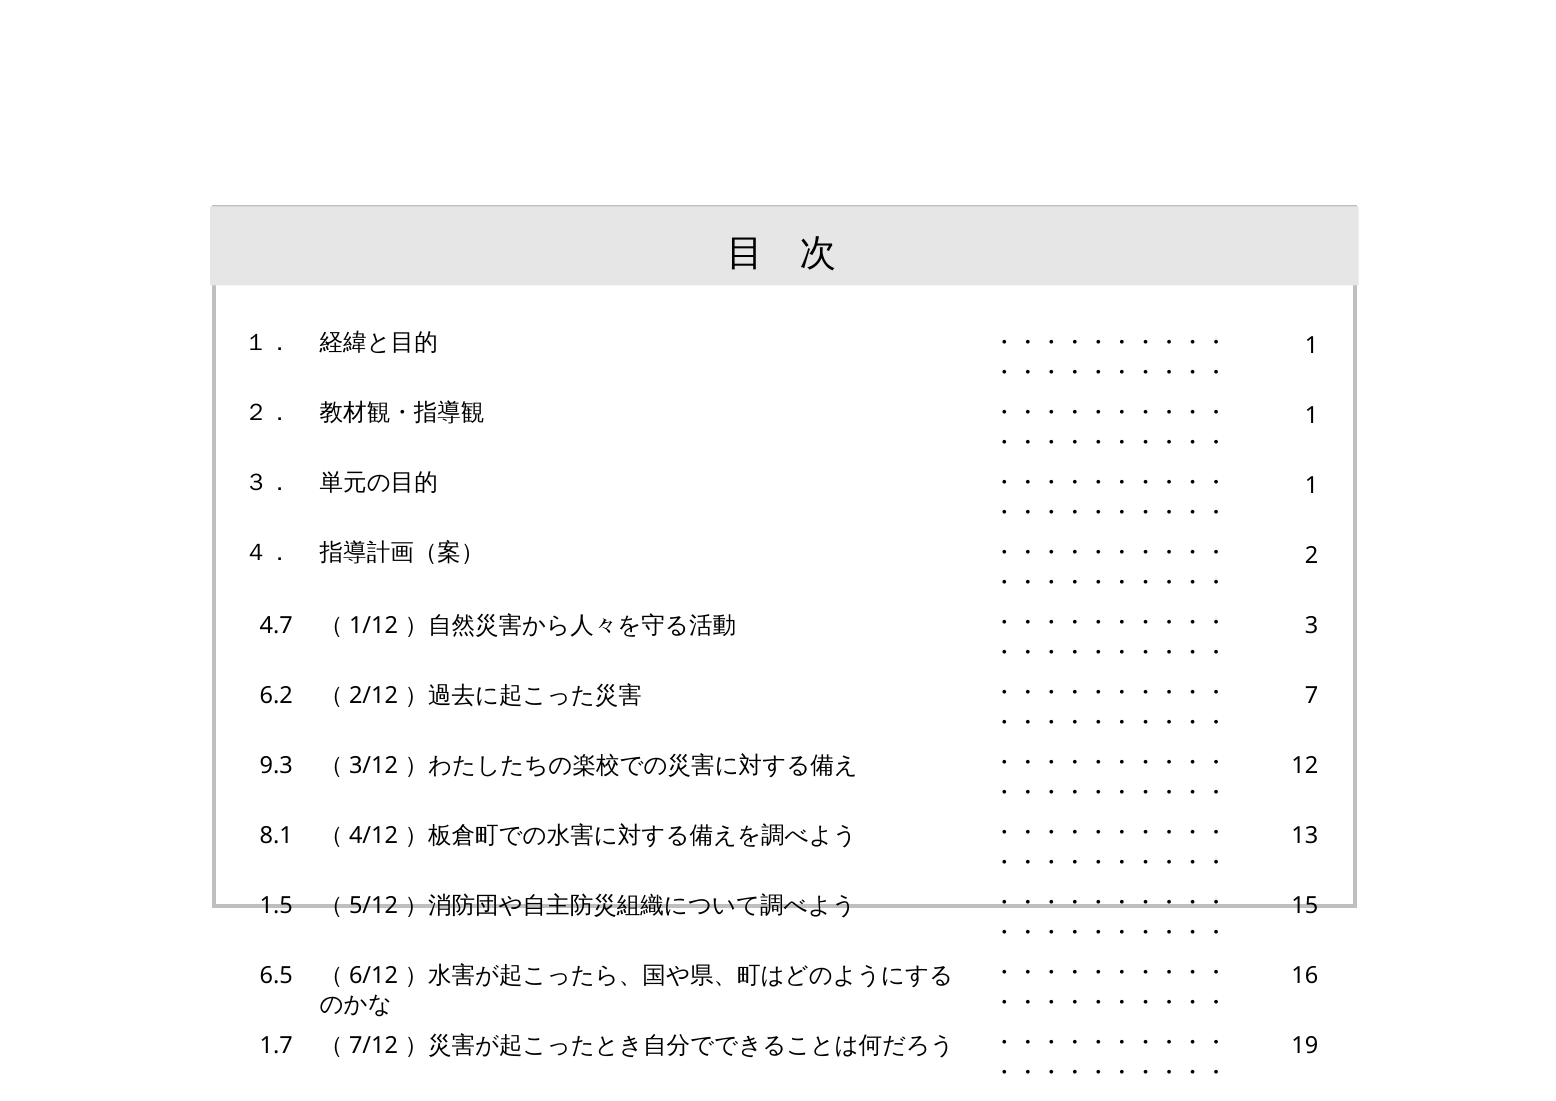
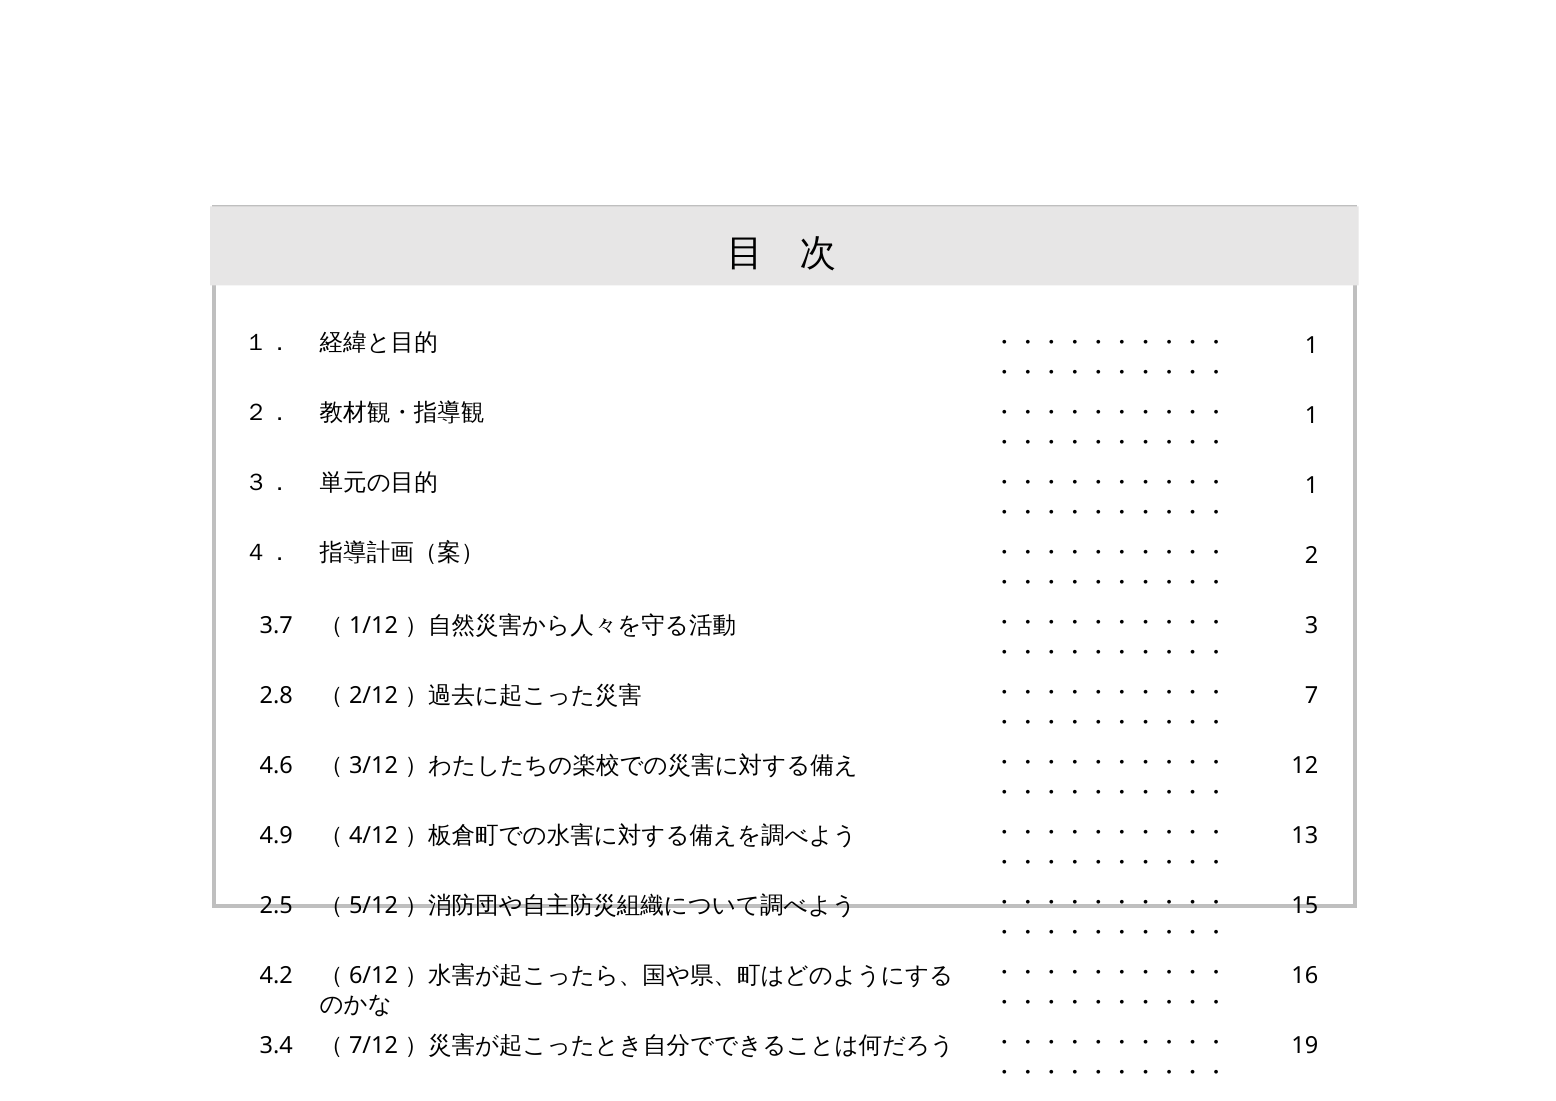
4.7: 4.7 -> 3.7 (276, 625)
6.2: 6.2 -> 2.8 (276, 695)
9.3: 9.3 -> 4.6 (276, 765)
8.1: 8.1 -> 4.9 (276, 835)
1.5: 1.5 -> 2.5 (276, 905)
6.5: 6.5 -> 4.2 (276, 975)
1.7: 1.7 -> 3.4 (276, 1045)
